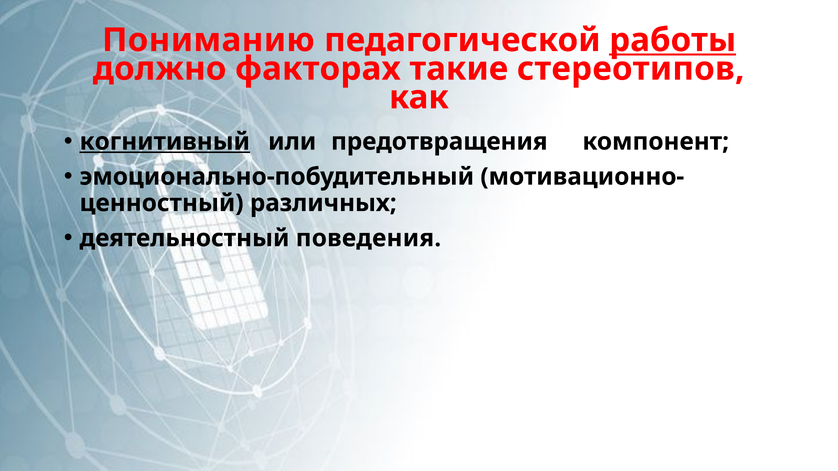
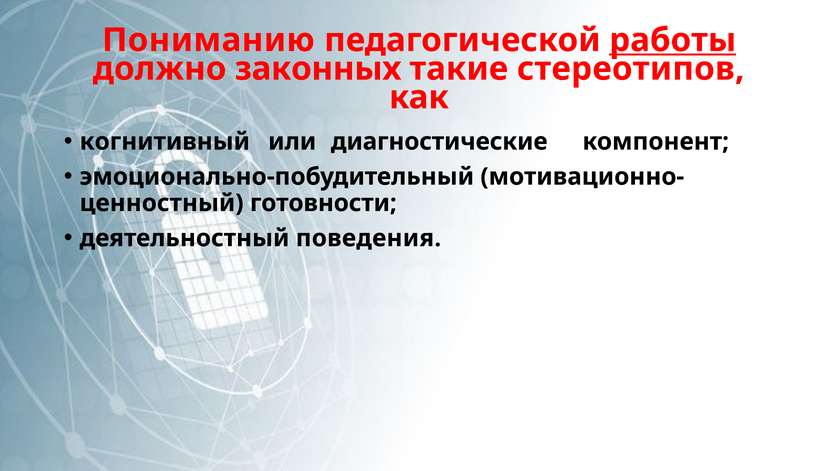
факторах: факторах -> законных (318, 69)
когнитивный underline: present -> none (165, 142)
предотвращения: предотвращения -> диагностические (439, 142)
различных: различных -> готовности (323, 203)
